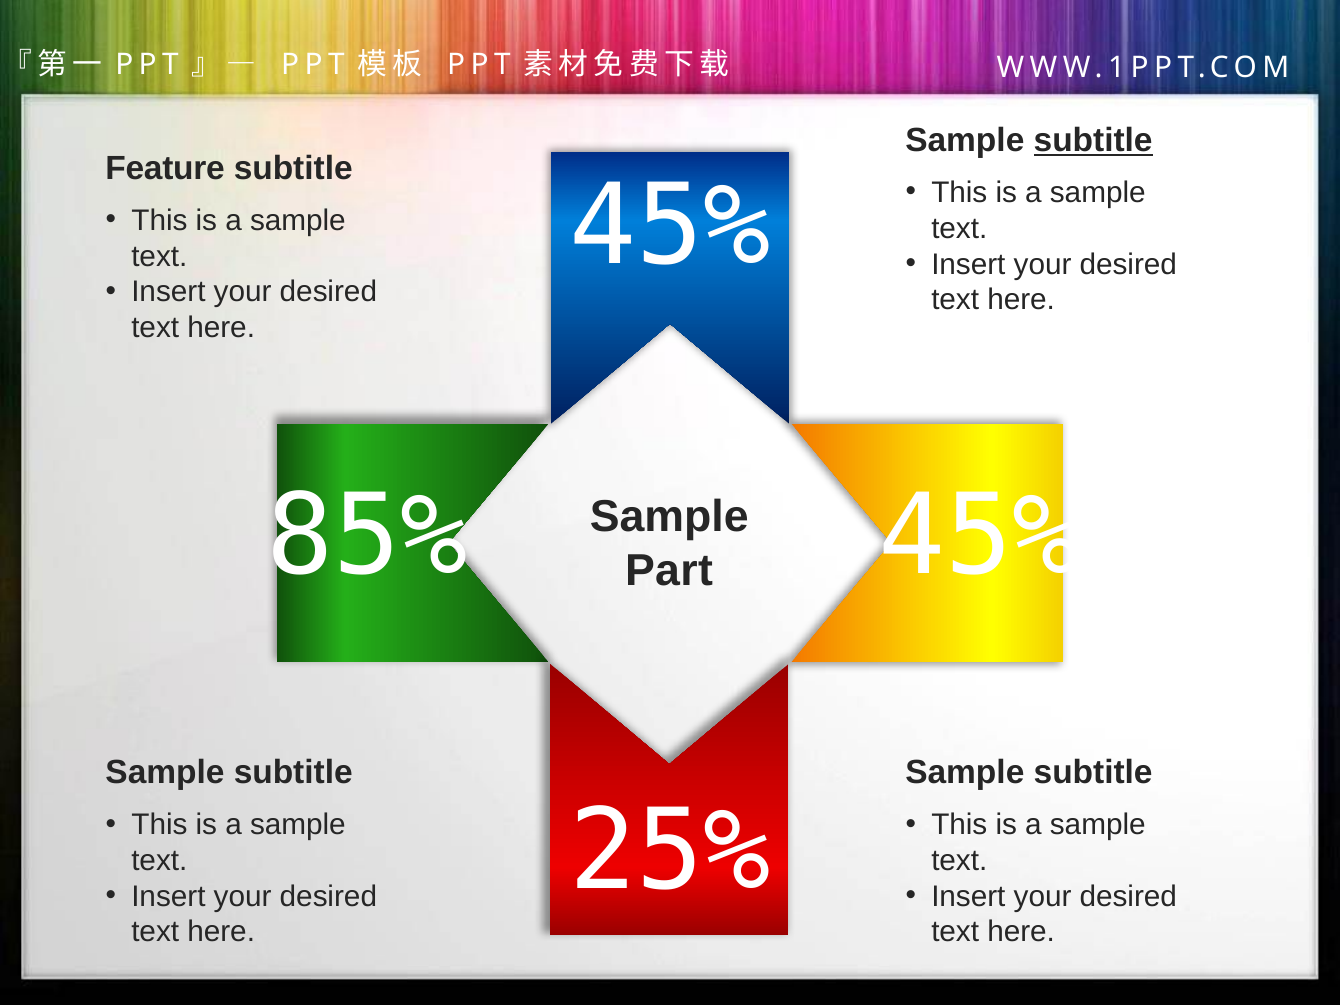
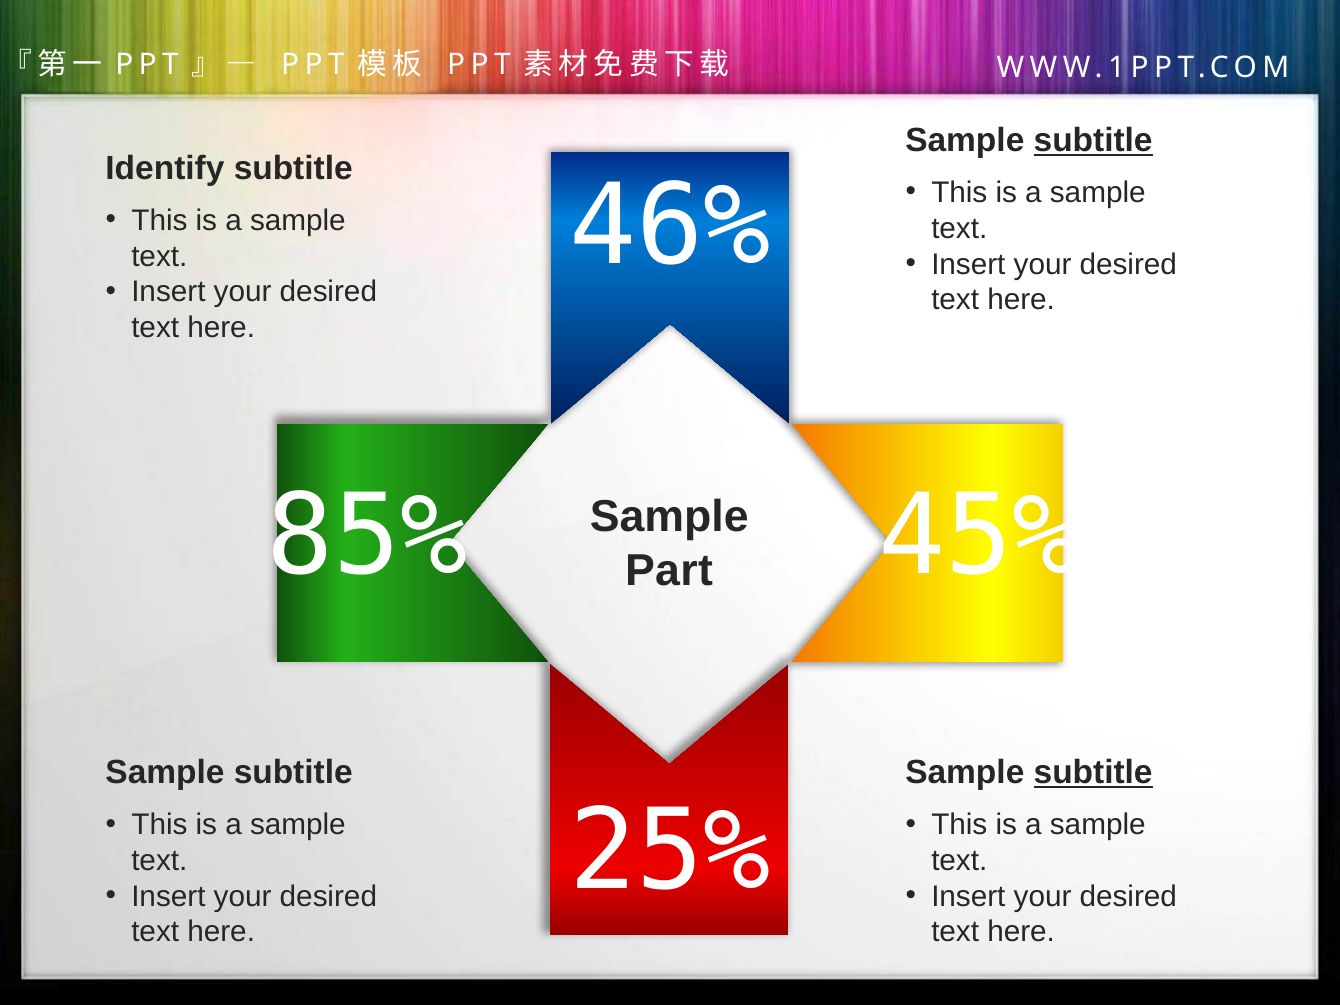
Feature: Feature -> Identify (165, 169)
45%: 45% -> 46% (670, 227)
subtitle underline: none -> present (1093, 773)
